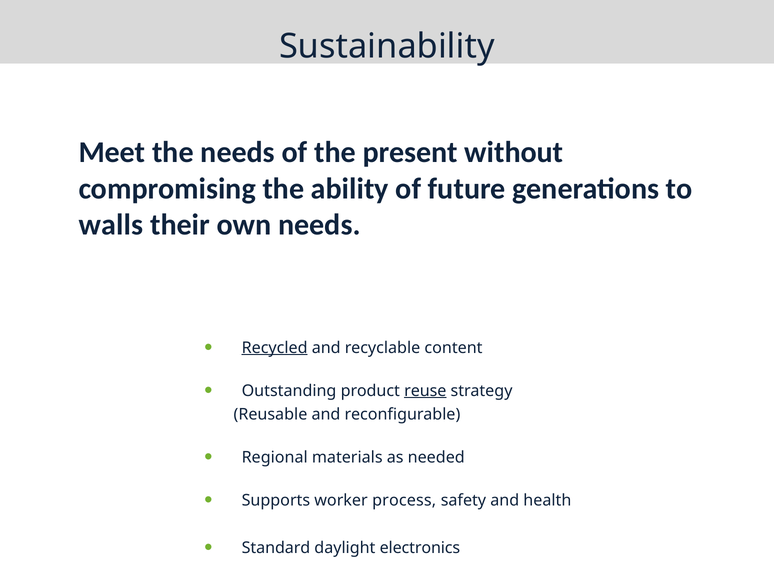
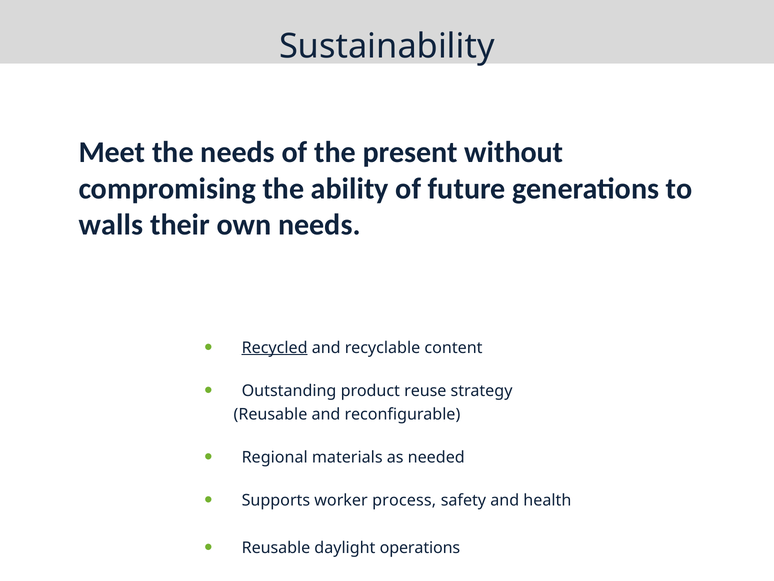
reuse underline: present -> none (425, 390)
Standard: Standard -> Reusable (276, 547)
electronics: electronics -> operations (420, 547)
